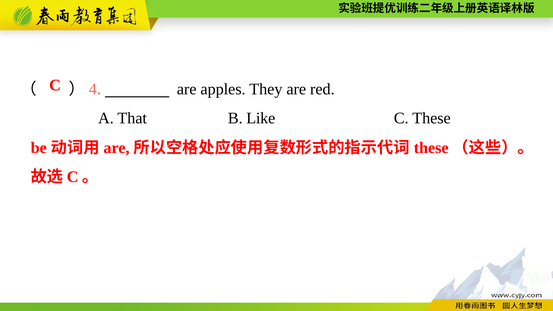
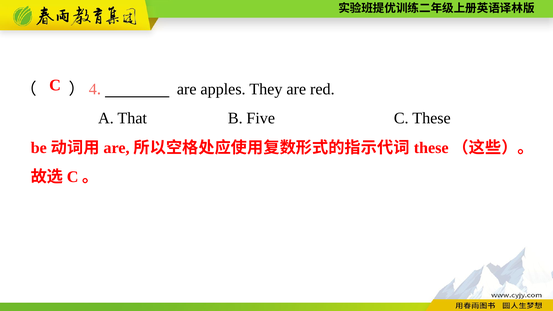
Like: Like -> Five (261, 118)
